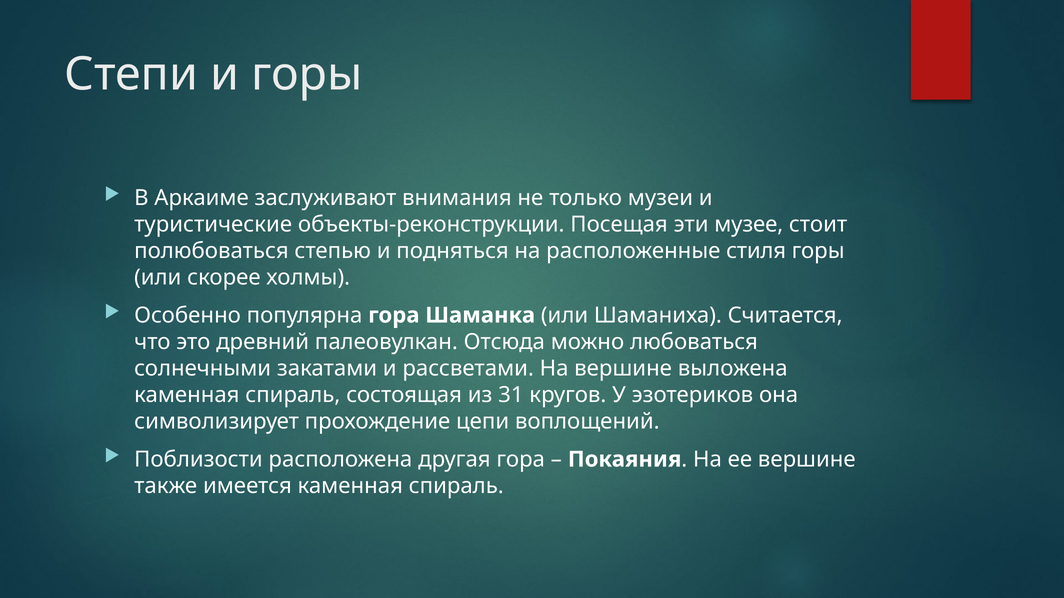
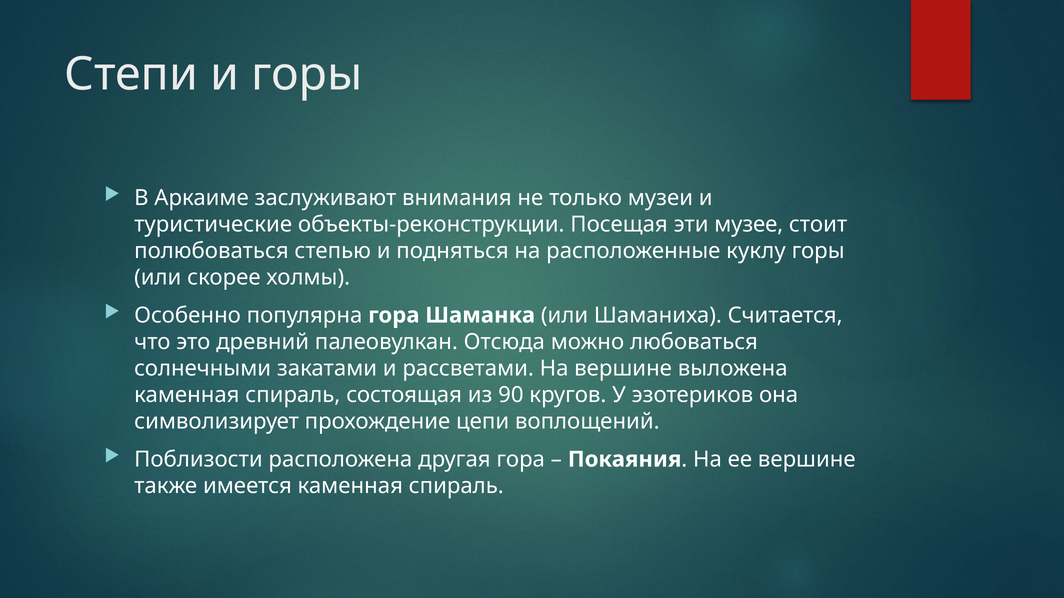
стиля: стиля -> куклу (756, 251)
31: 31 -> 90 (511, 395)
